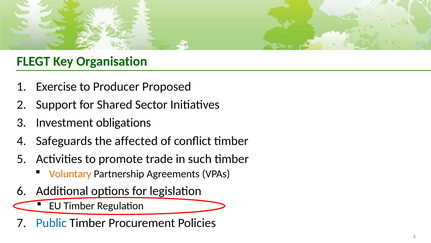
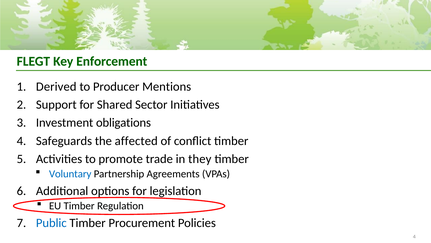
Organisation: Organisation -> Enforcement (112, 61)
Exercise: Exercise -> Derived (56, 86)
Proposed: Proposed -> Mentions (167, 86)
such: such -> they (200, 159)
Voluntary colour: orange -> blue (70, 173)
